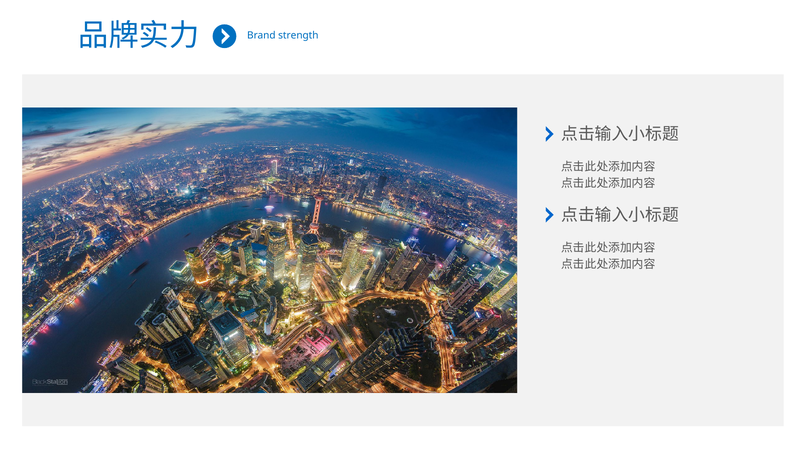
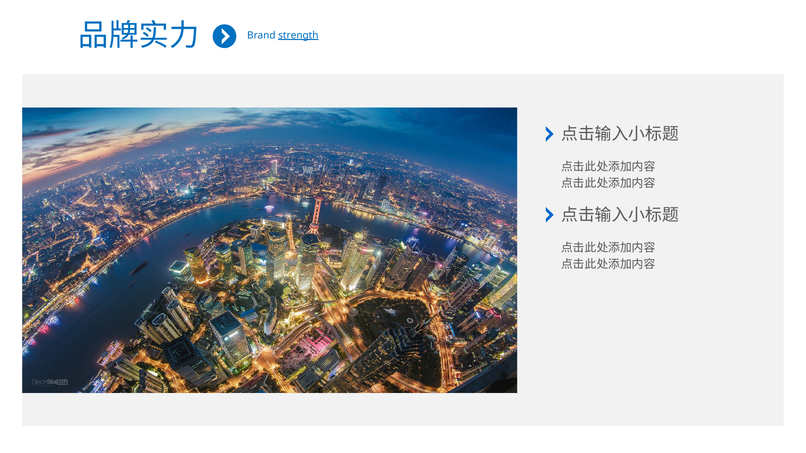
strength underline: none -> present (298, 35)
